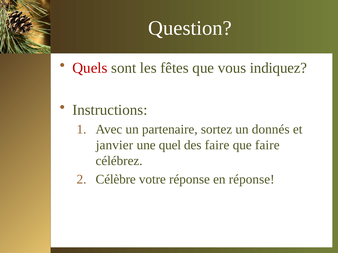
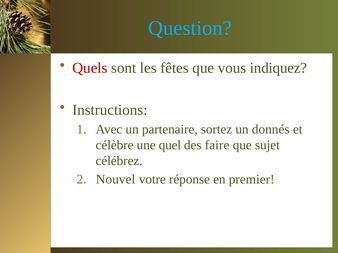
Question colour: white -> light blue (190, 28)
janvier: janvier -> célèbre (115, 145)
que faire: faire -> sujet (267, 145)
Célèbre: Célèbre -> Nouvel (116, 180)
en réponse: réponse -> premier (252, 180)
